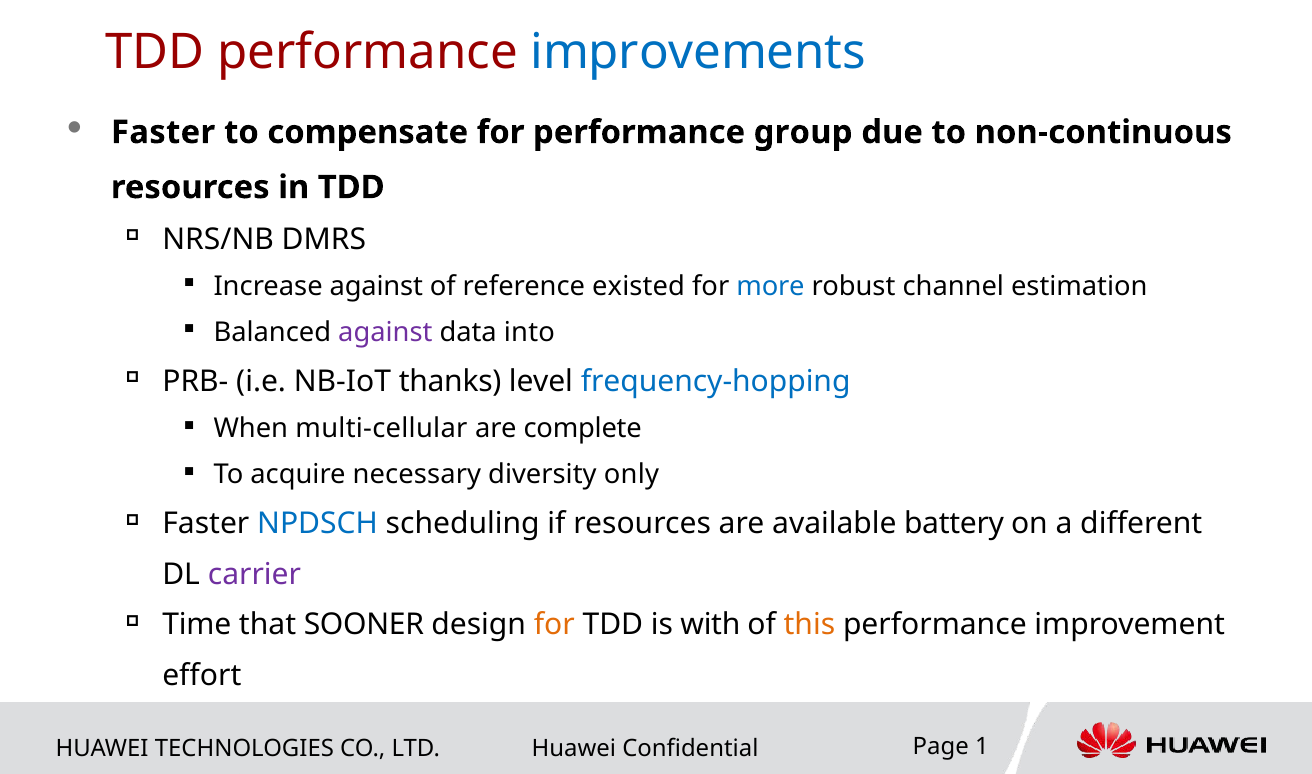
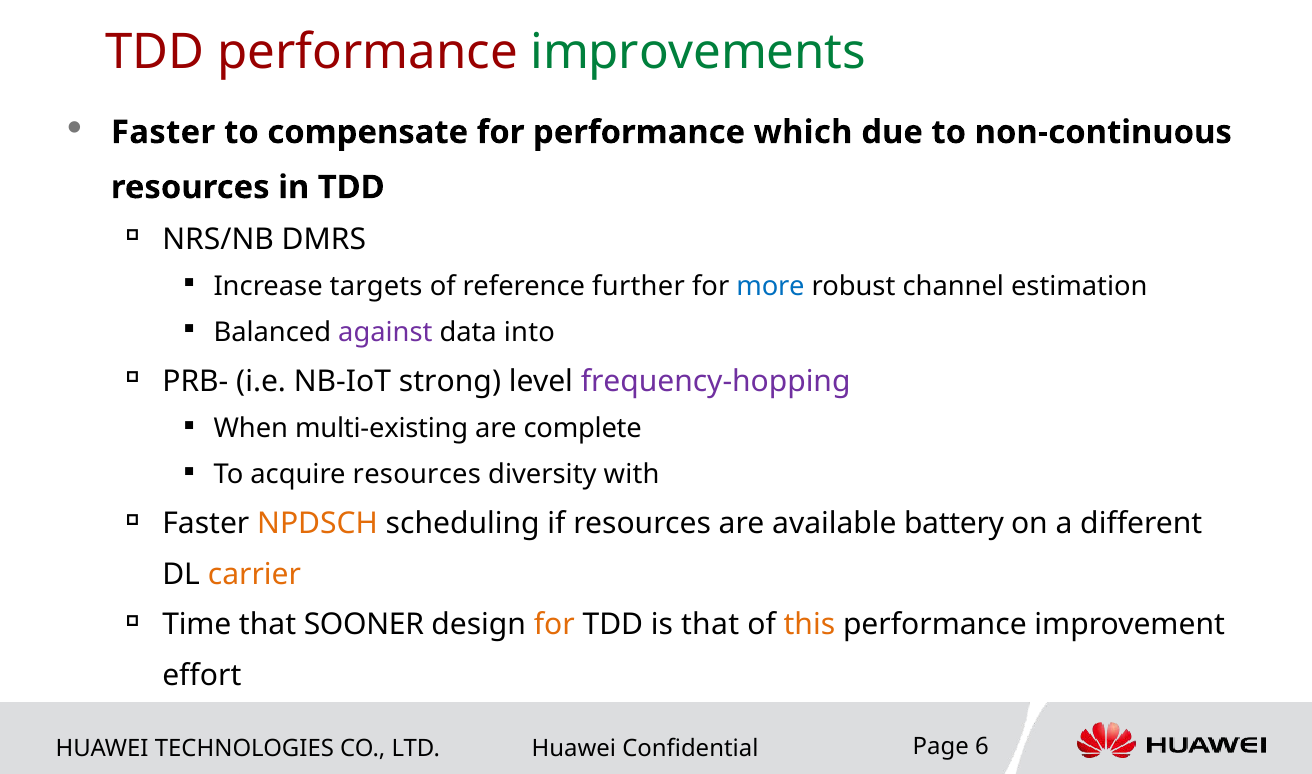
improvements colour: blue -> green (698, 53)
group: group -> which (803, 132)
Increase against: against -> targets (376, 287)
existed: existed -> further (638, 287)
thanks: thanks -> strong (450, 382)
frequency-hopping colour: blue -> purple (716, 382)
multi-cellular: multi-cellular -> multi-existing (382, 429)
acquire necessary: necessary -> resources (417, 475)
only: only -> with (632, 475)
NPDSCH colour: blue -> orange (318, 524)
carrier colour: purple -> orange (254, 574)
is with: with -> that (710, 625)
1: 1 -> 6 (982, 747)
